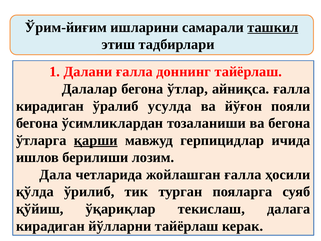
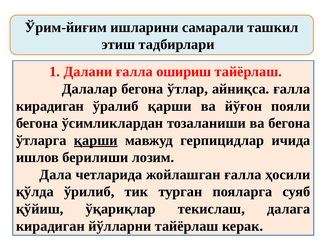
ташкил underline: present -> none (273, 27)
доннинг: доннинг -> ошириш (184, 72)
ўралиб усулда: усулда -> қарши (170, 106)
